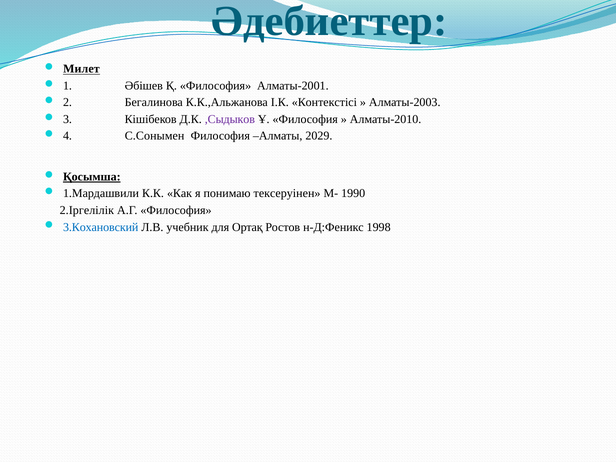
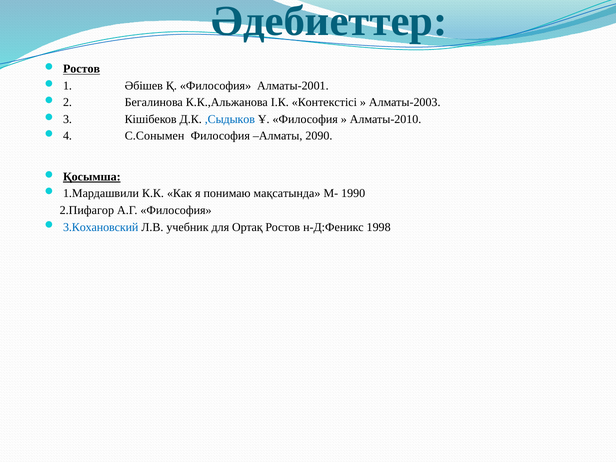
Милет: Милет -> Ростов (82, 69)
,Сыдыков colour: purple -> blue (230, 119)
2029: 2029 -> 2090 (319, 136)
тексеруінен: тексеруінен -> мақсатында (287, 194)
2.Іргелілік: 2.Іргелілік -> 2.Пифагор (87, 210)
